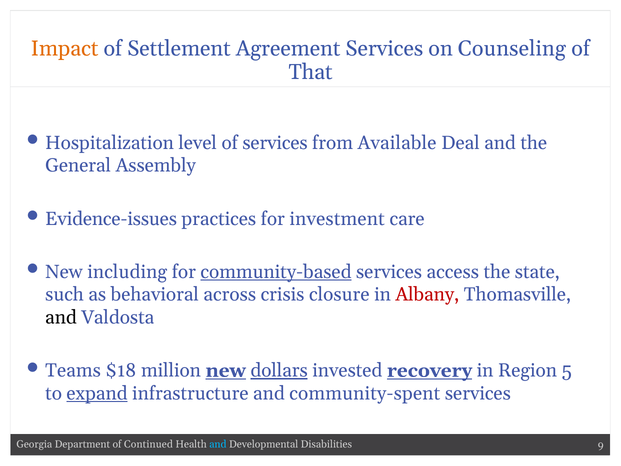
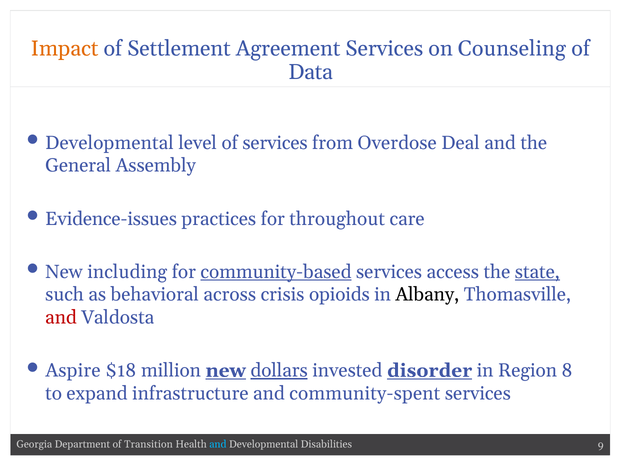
That: That -> Data (311, 72)
Hospitalization: Hospitalization -> Developmental (110, 143)
Available: Available -> Overdose (397, 143)
investment: investment -> throughout (337, 219)
state underline: none -> present (537, 272)
closure: closure -> opioids (339, 294)
Albany colour: red -> black (427, 294)
and colour: black -> red (61, 317)
Teams: Teams -> Aspire (73, 370)
recovery: recovery -> disorder (430, 370)
5: 5 -> 8 (567, 370)
expand underline: present -> none (97, 393)
Continued: Continued -> Transition (148, 444)
